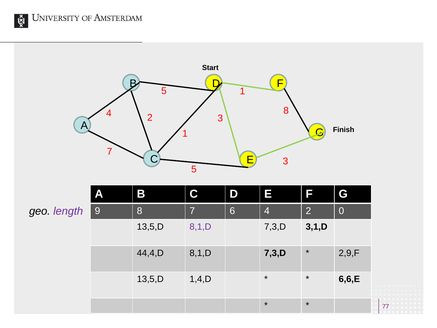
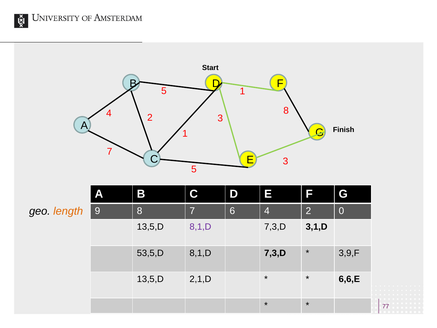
length colour: purple -> orange (68, 211)
44,4,D: 44,4,D -> 53,5,D (150, 253)
2,9,F: 2,9,F -> 3,9,F (349, 253)
1,4,D: 1,4,D -> 2,1,D (200, 279)
